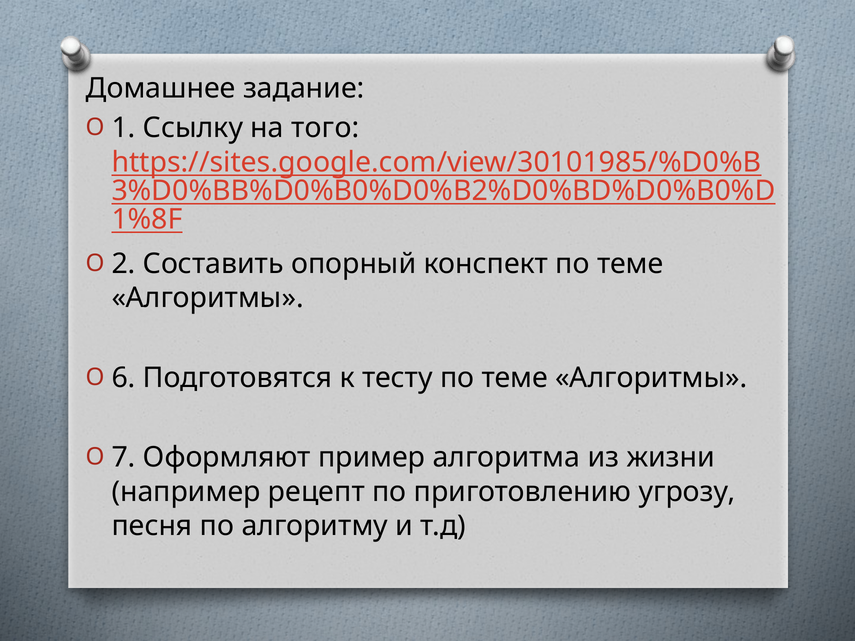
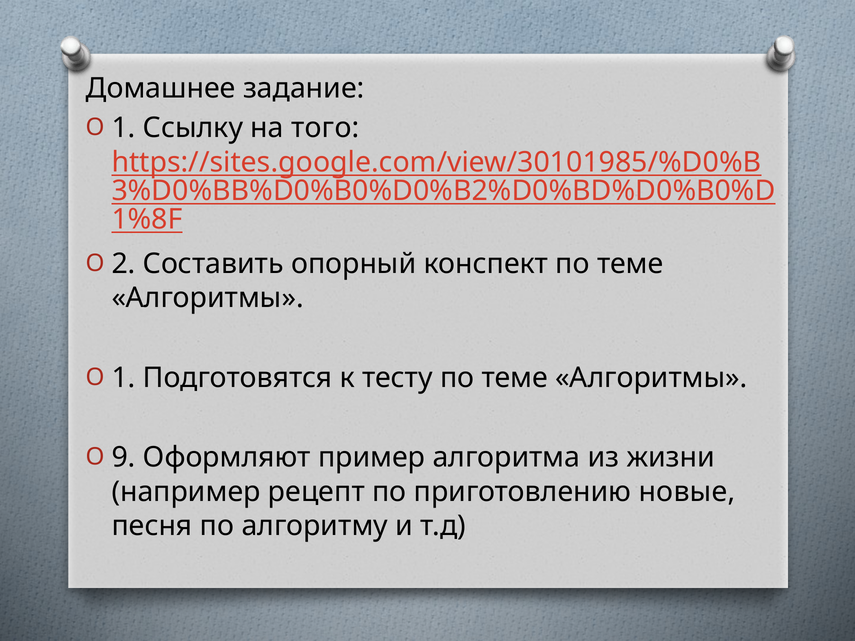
6: 6 -> 1 (124, 378)
7: 7 -> 9 (124, 458)
угрозу: угрозу -> новые (687, 492)
